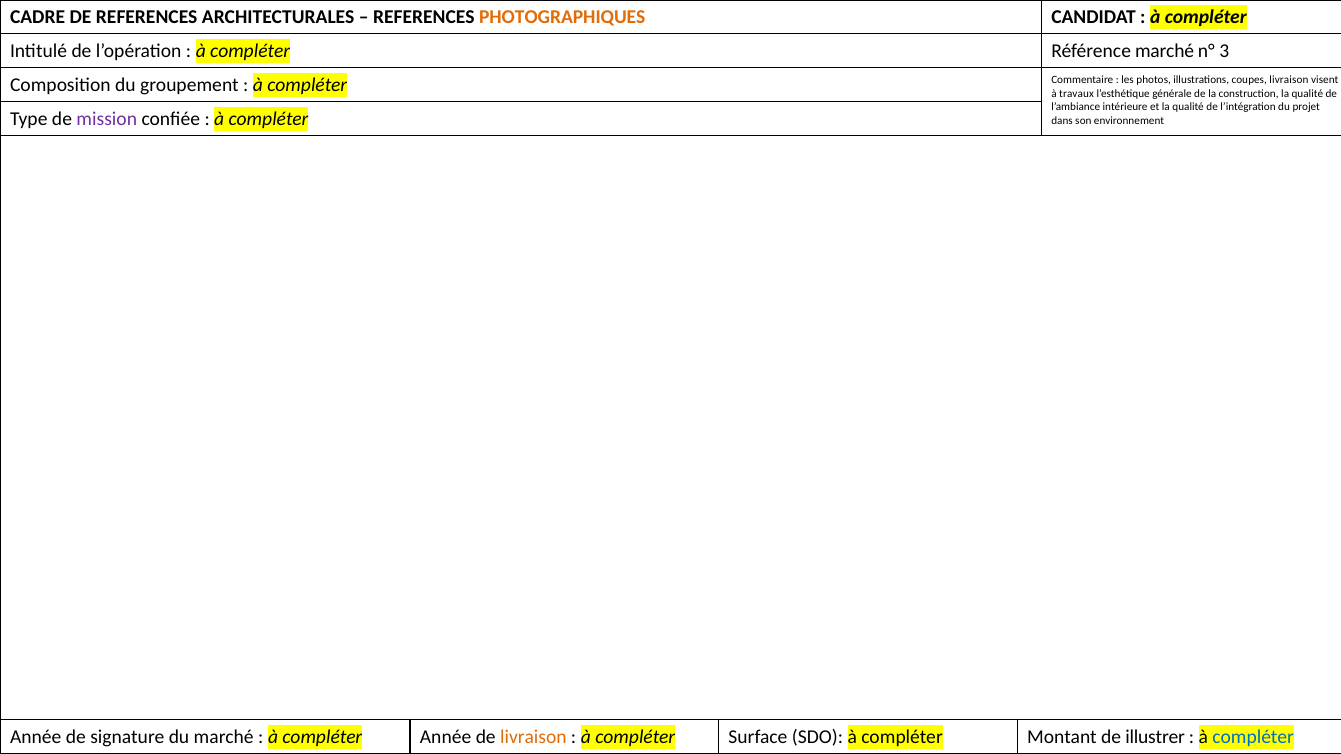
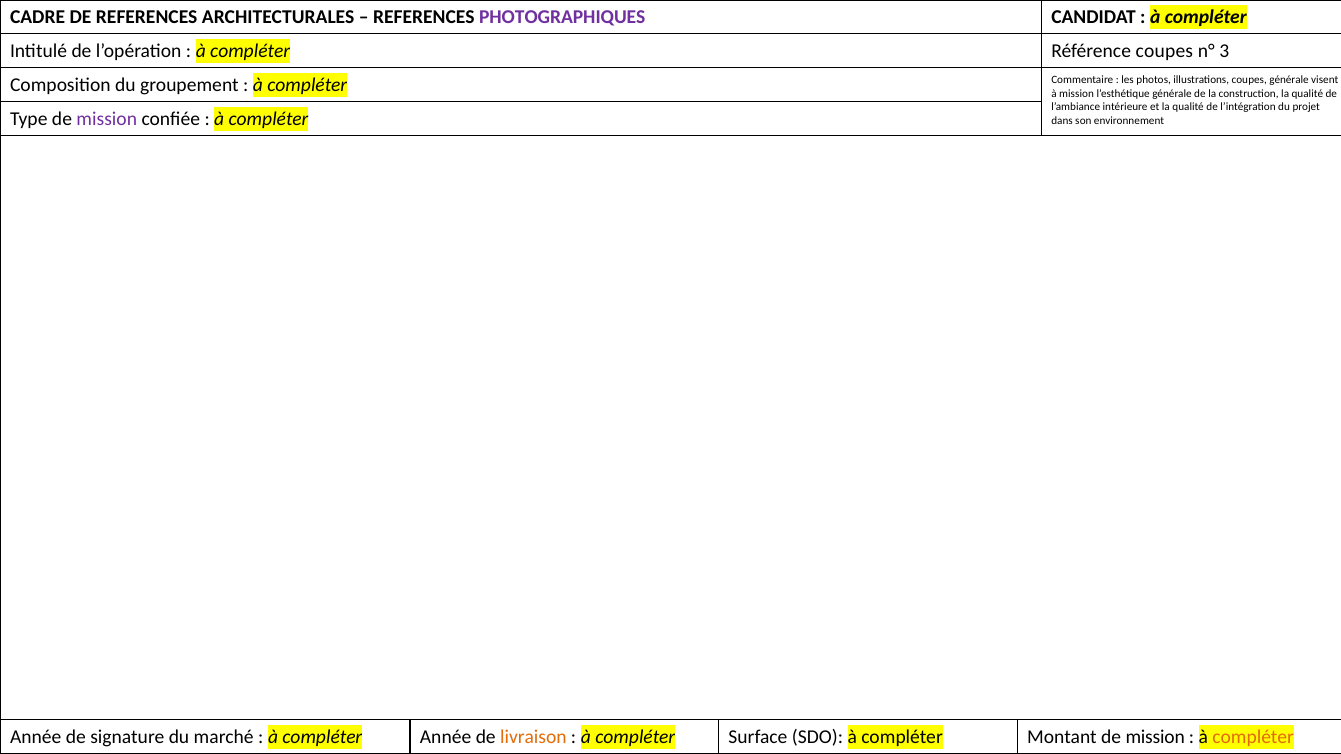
PHOTOGRAPHIQUES colour: orange -> purple (562, 17)
Référence marché: marché -> coupes (1164, 51)
coupes livraison: livraison -> générale (1289, 80)
à travaux: travaux -> mission (1077, 94)
Montant de illustrer: illustrer -> mission (1155, 737)
compléter colour: blue -> orange (1253, 737)
